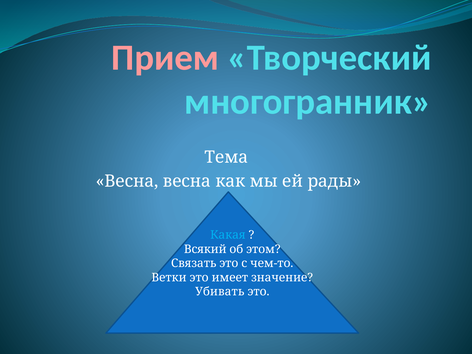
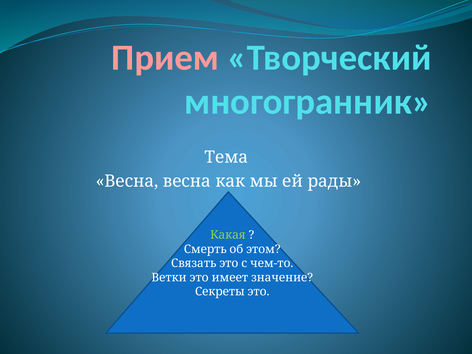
Какая colour: light blue -> light green (228, 235)
Всякий: Всякий -> Смерть (205, 249)
Убивать: Убивать -> Секреты (220, 292)
